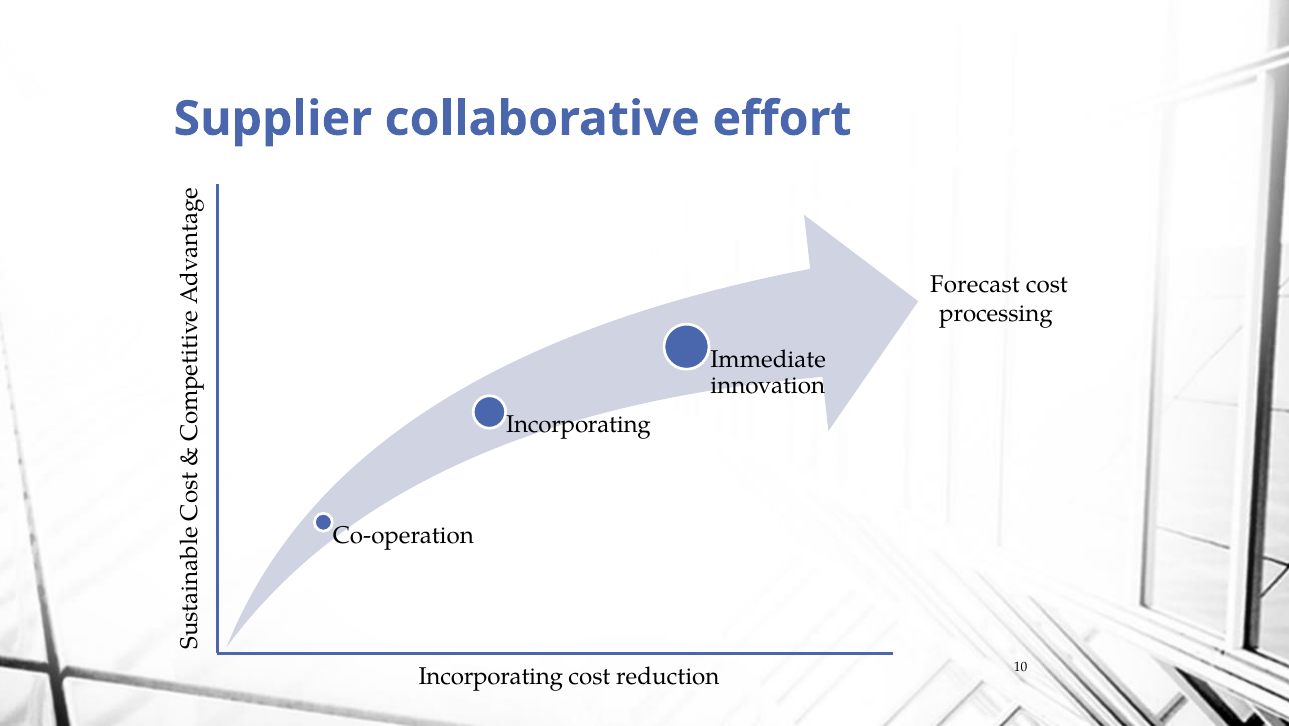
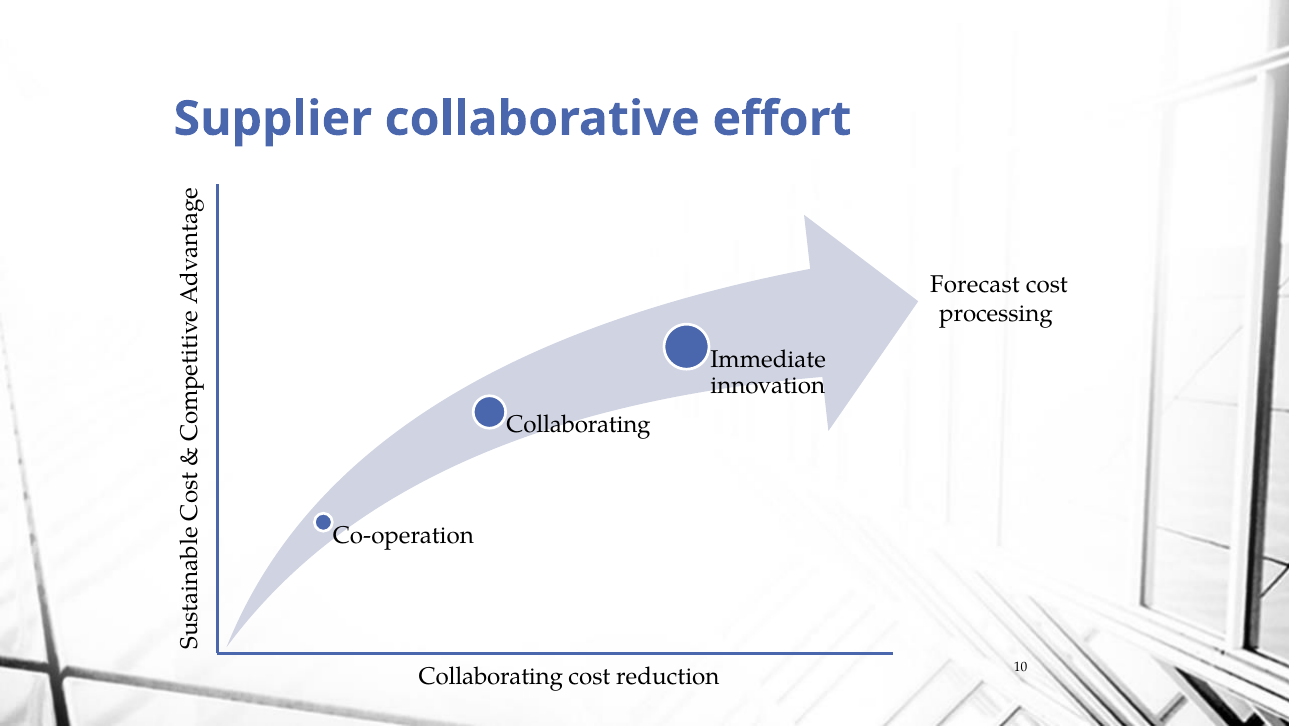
Incorporating: Incorporating -> Collaborating (579, 425)
Incorporating: Incorporating -> Collaborating (491, 676)
